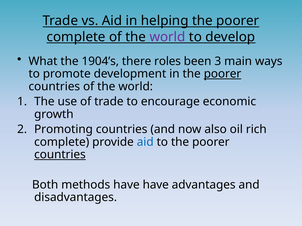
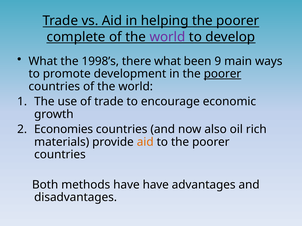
1904’s: 1904’s -> 1998’s (100, 61)
there roles: roles -> what (168, 61)
3: 3 -> 9 (218, 61)
Promoting: Promoting -> Economies (64, 130)
complete: complete -> materials (62, 142)
aid colour: blue -> orange (145, 142)
countries underline: present -> none (60, 155)
